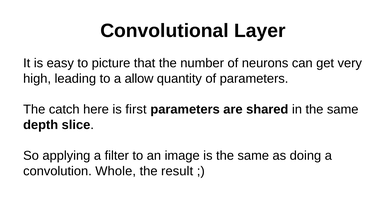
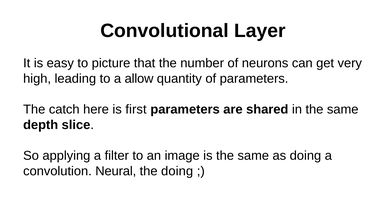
Whole: Whole -> Neural (116, 171)
the result: result -> doing (177, 171)
